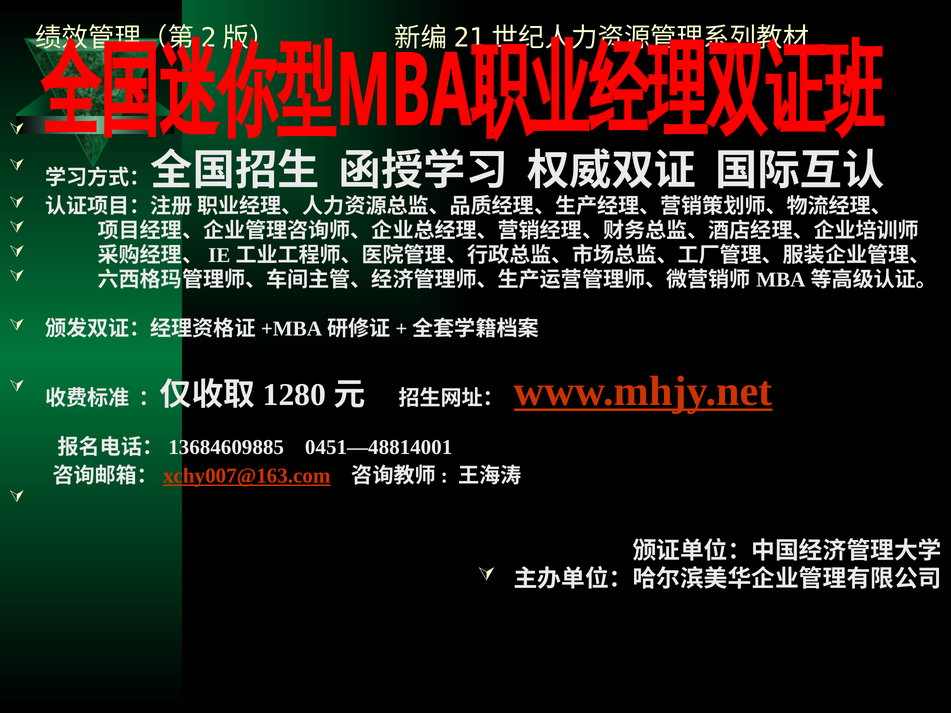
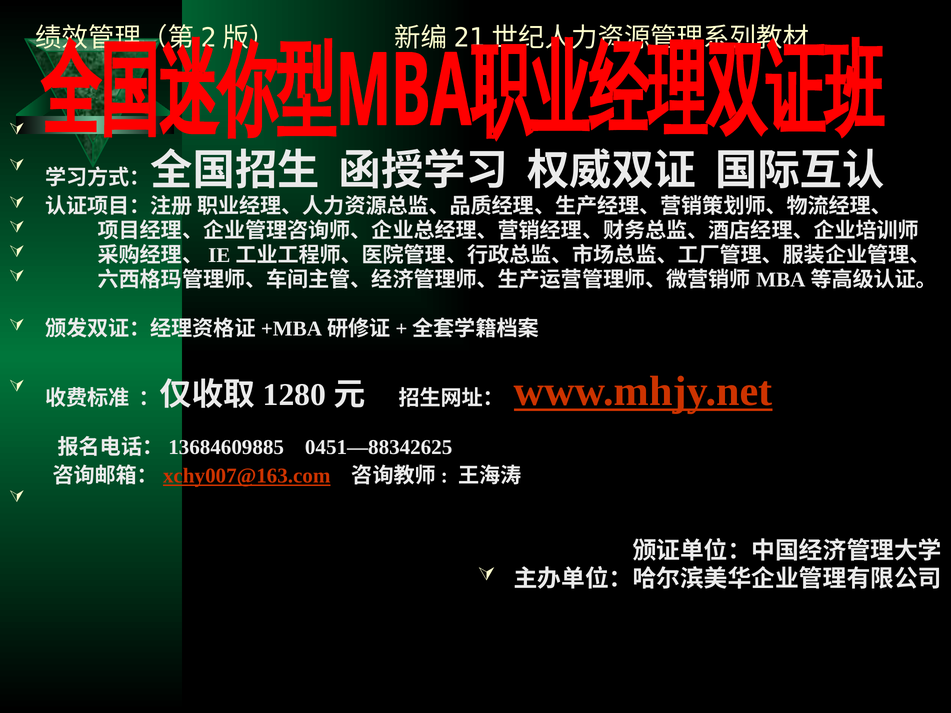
0451—48814001: 0451—48814001 -> 0451—88342625 (379, 447)
